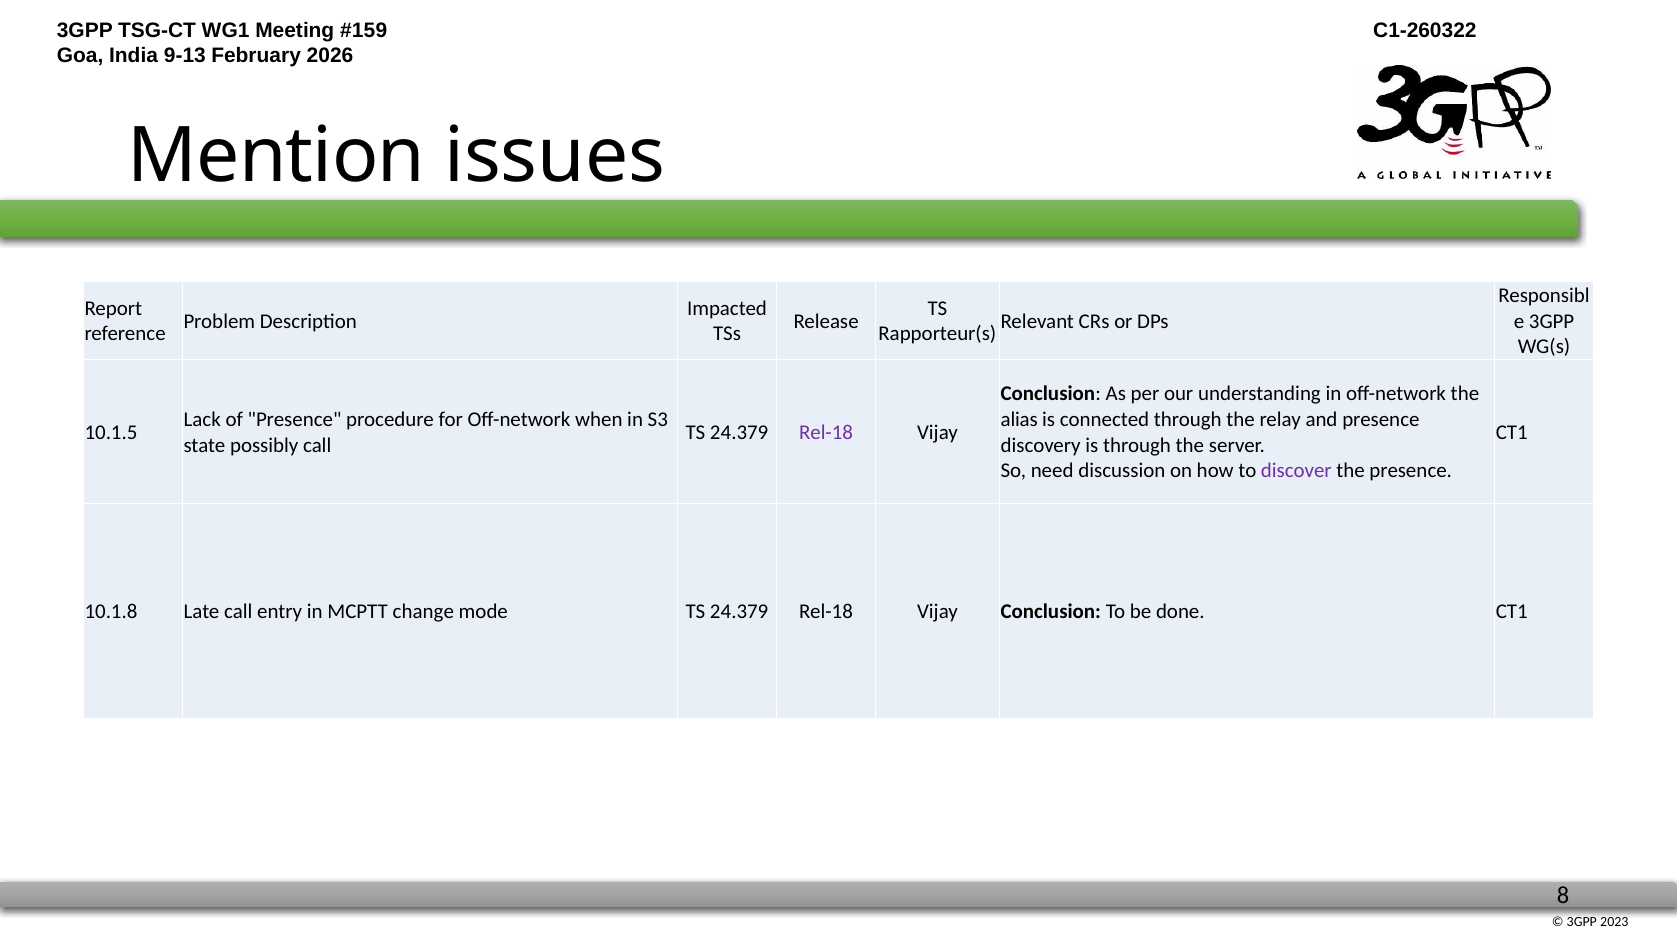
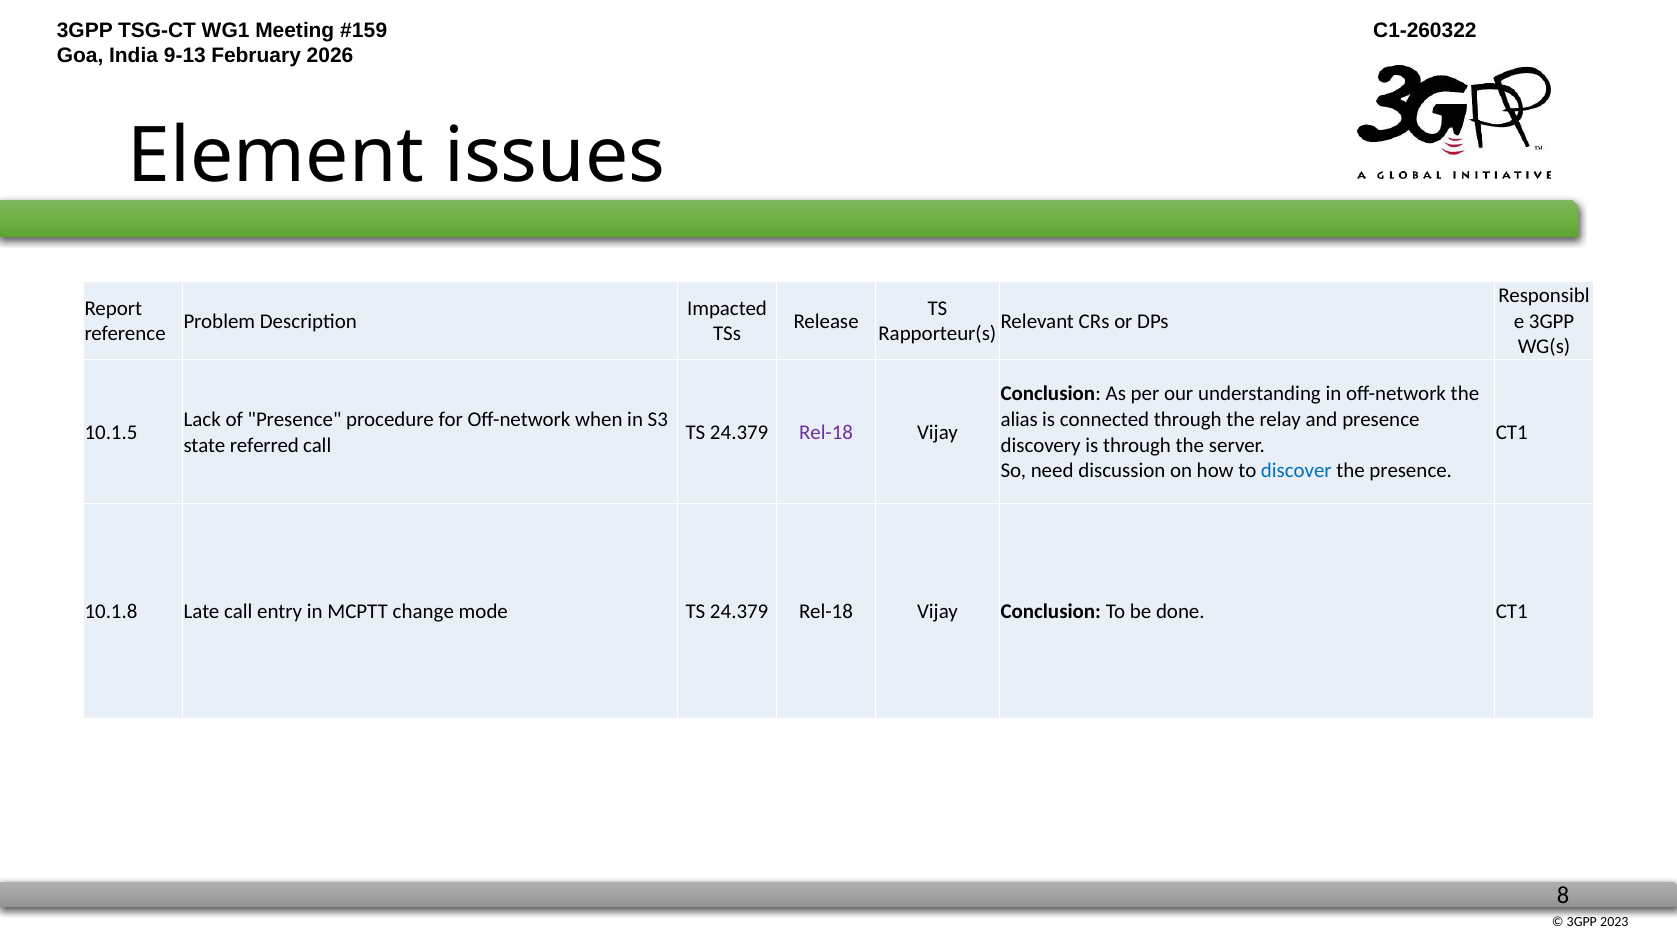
Mention: Mention -> Element (276, 156)
possibly: possibly -> referred (264, 445)
discover colour: purple -> blue (1296, 471)
